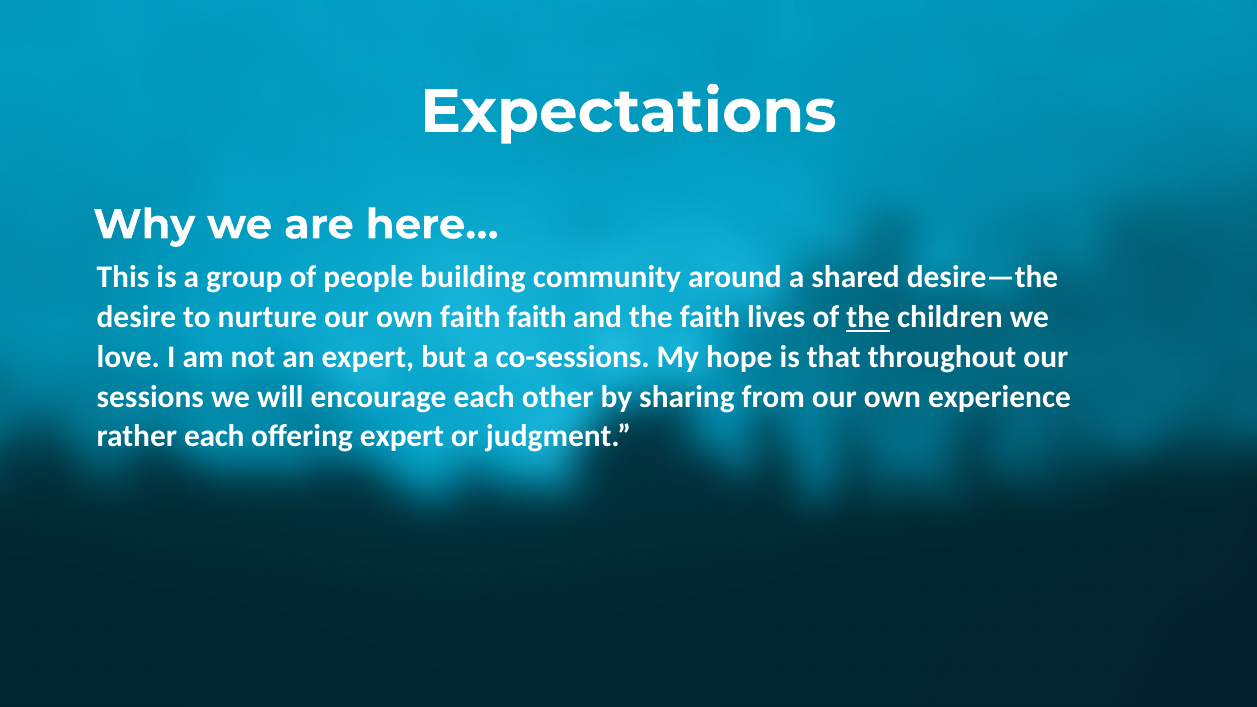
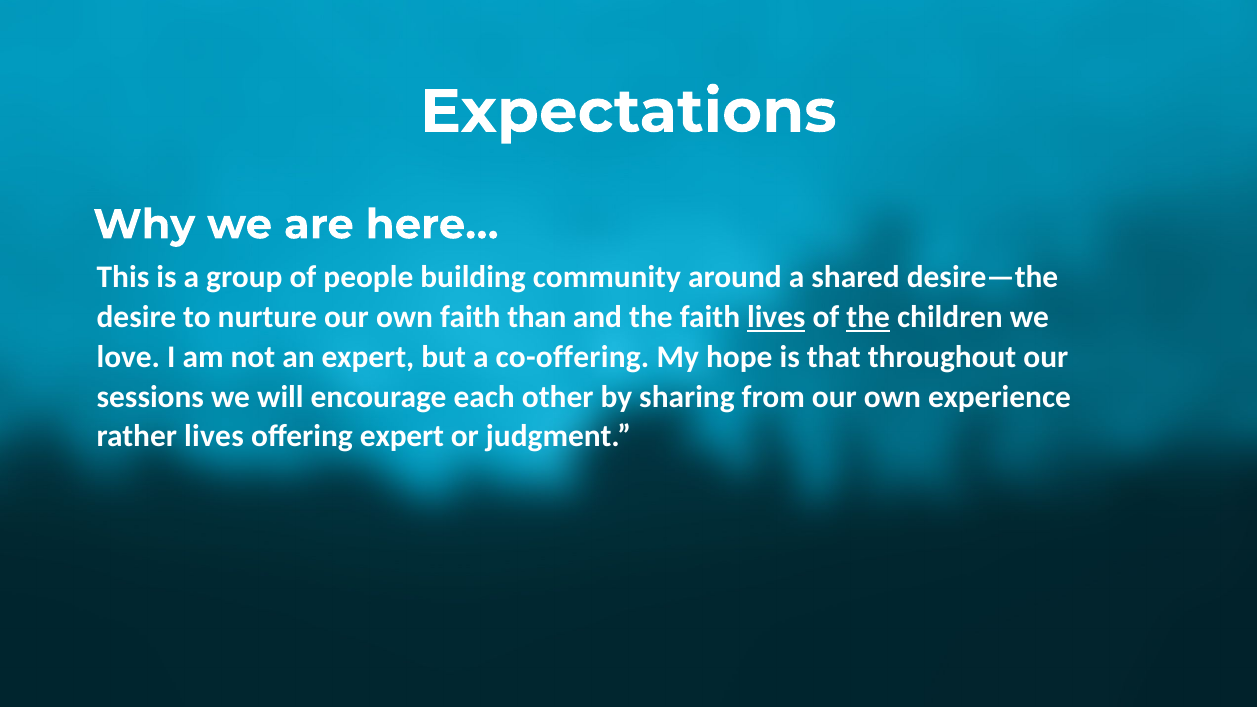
faith faith: faith -> than (537, 317)
lives underline: none -> present (776, 317)
co-sessions: co-sessions -> co-offering (572, 357)
rather each: each -> lives (214, 436)
